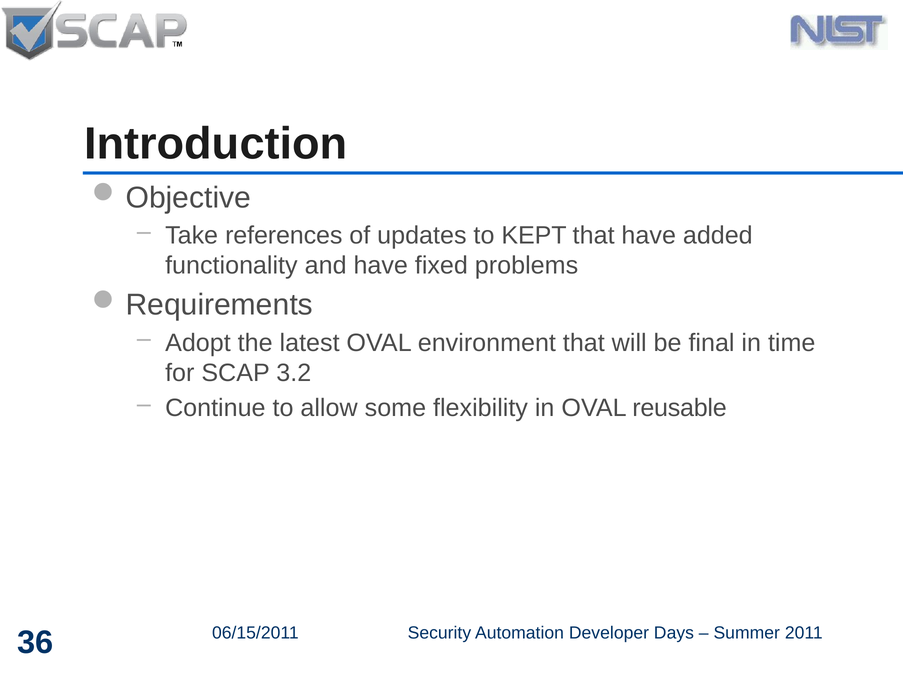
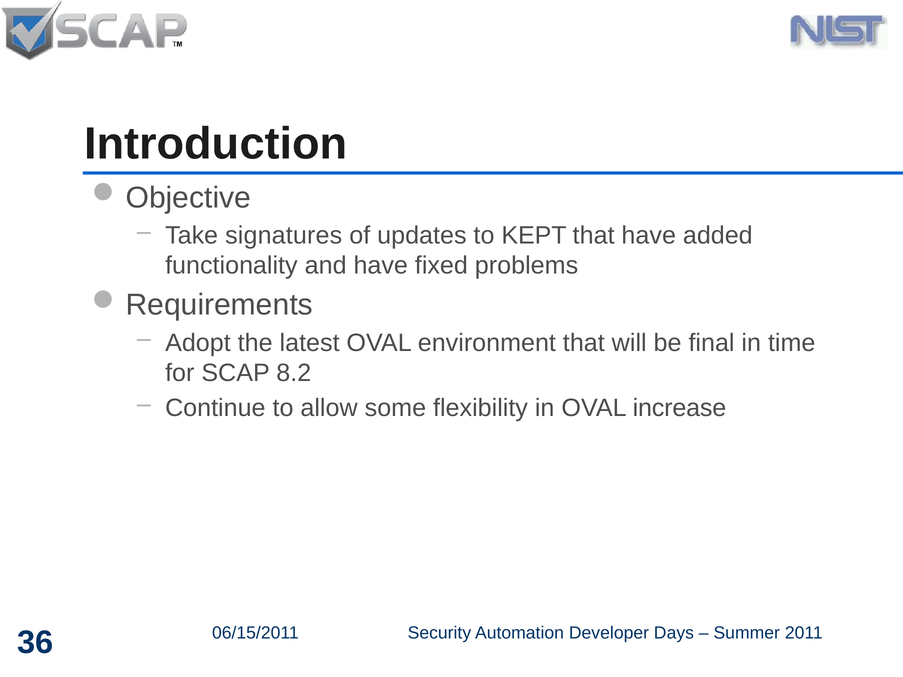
references: references -> signatures (284, 236)
3.2: 3.2 -> 8.2 (294, 373)
reusable: reusable -> increase (679, 408)
